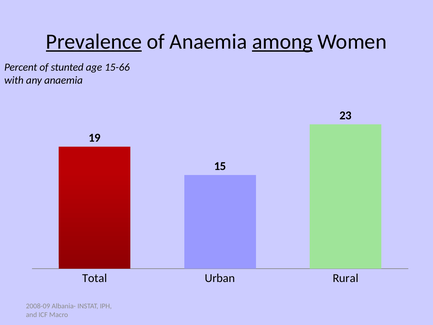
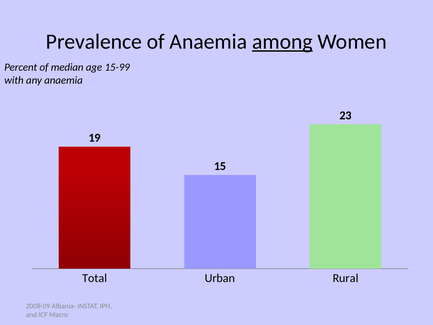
Prevalence underline: present -> none (94, 42)
stunted: stunted -> median (67, 67)
15-66: 15-66 -> 15-99 (117, 67)
